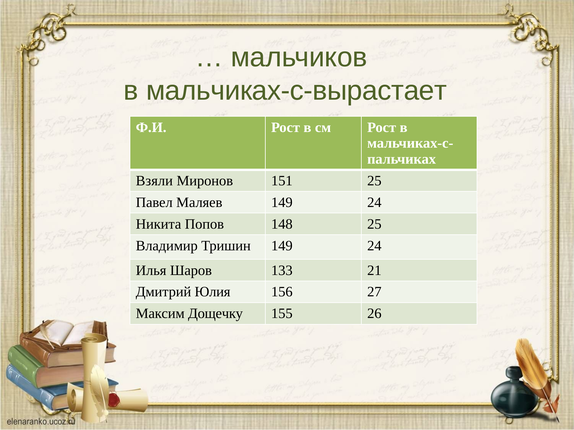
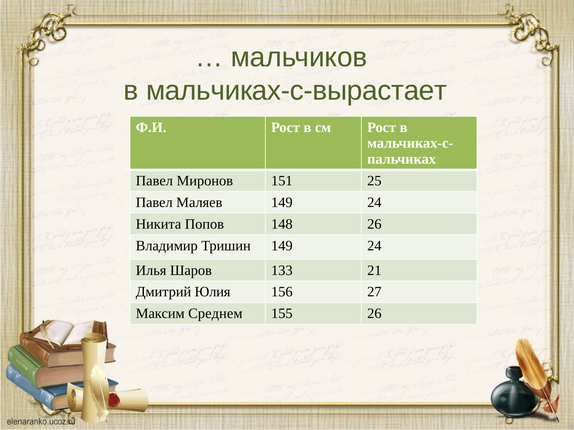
Взяли: Взяли -> Павел (154, 181)
148 25: 25 -> 26 (374, 224)
Дощечку: Дощечку -> Среднем (215, 314)
